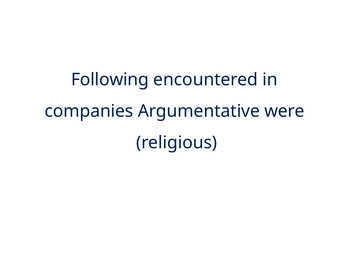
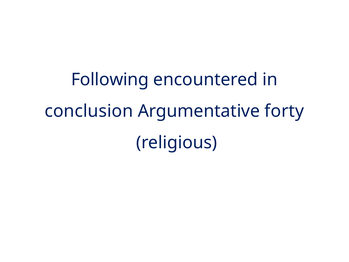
companies: companies -> conclusion (89, 111)
were: were -> forty (284, 111)
